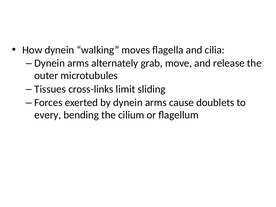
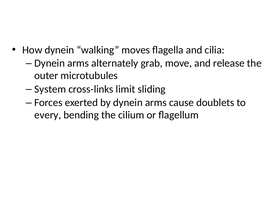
Tissues: Tissues -> System (50, 89)
